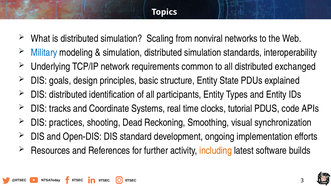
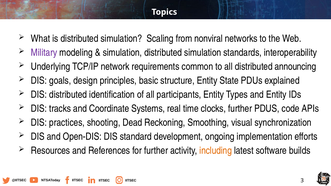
Military colour: blue -> purple (44, 53)
exchanged: exchanged -> announcing (295, 67)
clocks tutorial: tutorial -> further (240, 109)
